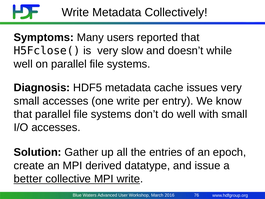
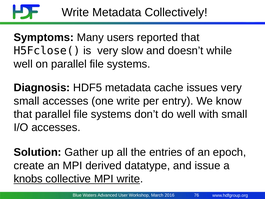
better: better -> knobs (28, 179)
